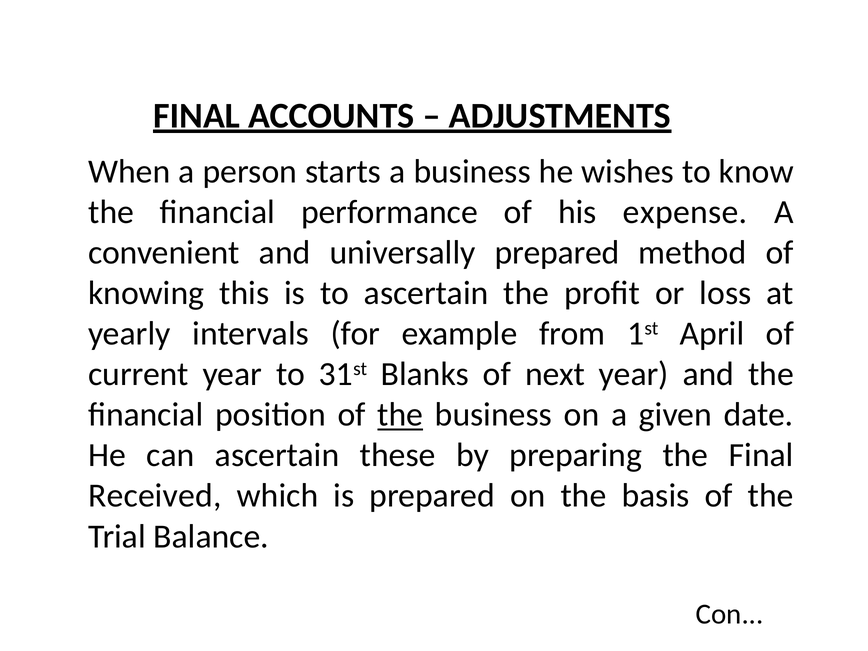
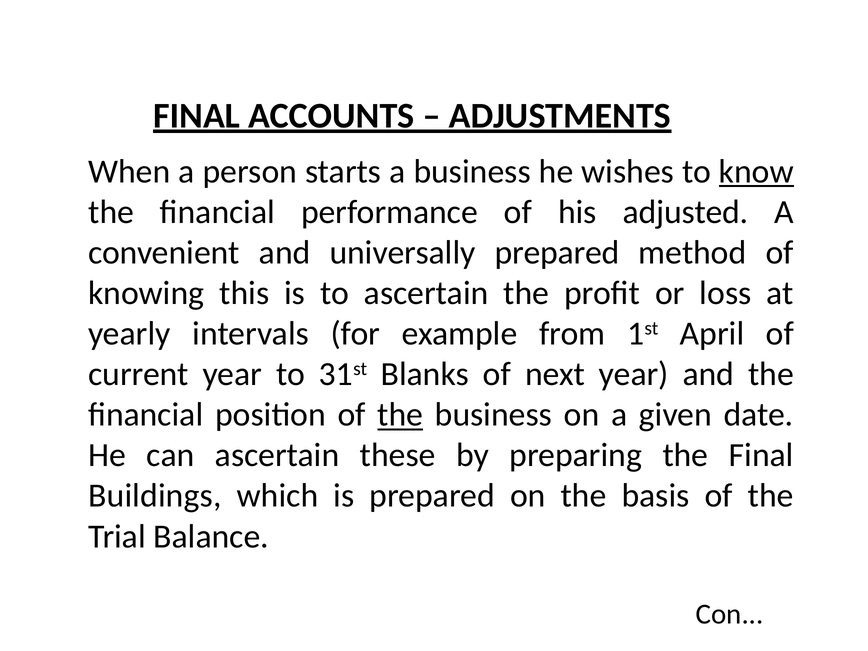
know underline: none -> present (756, 172)
expense: expense -> adjusted (685, 212)
Received: Received -> Buildings (155, 496)
